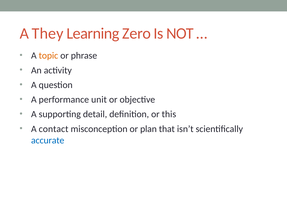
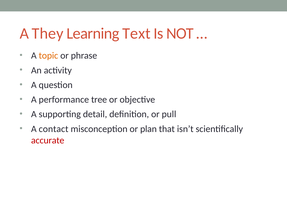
Zero: Zero -> Text (136, 33)
unit: unit -> tree (99, 100)
this: this -> pull (169, 114)
accurate colour: blue -> red (48, 140)
